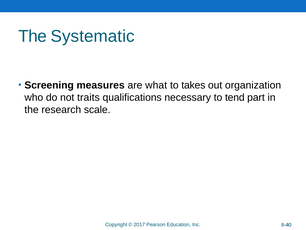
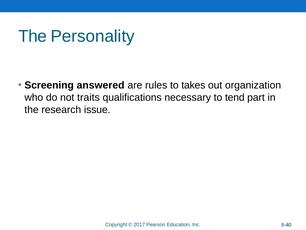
Systematic: Systematic -> Personality (93, 36)
measures: measures -> answered (101, 85)
what: what -> rules (156, 85)
scale: scale -> issue (97, 110)
